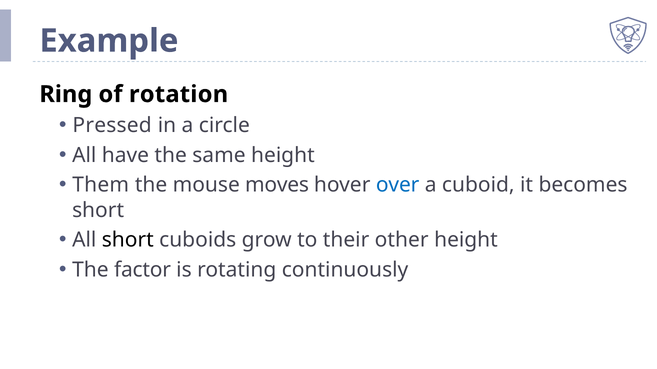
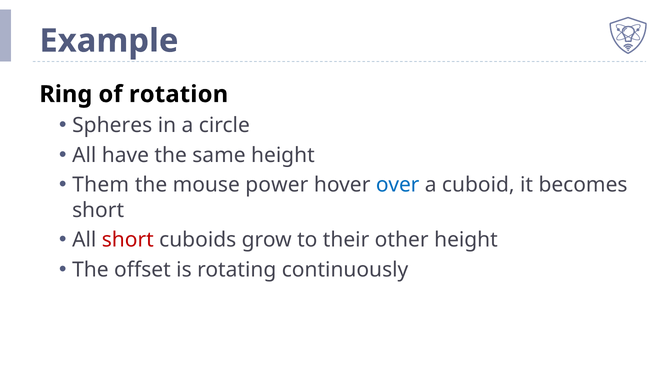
Pressed: Pressed -> Spheres (112, 126)
moves: moves -> power (277, 185)
short colour: black -> red (128, 240)
factor: factor -> offset (142, 270)
